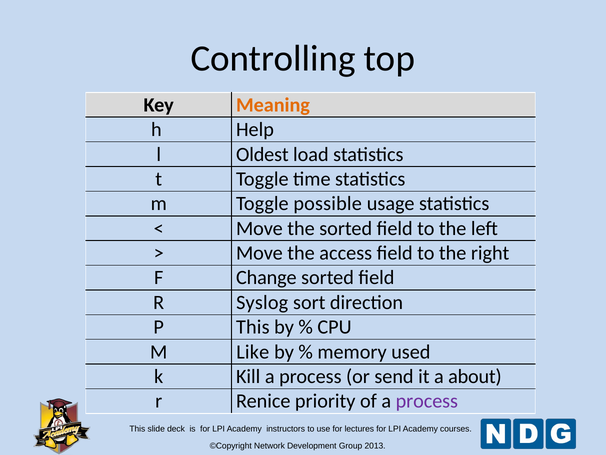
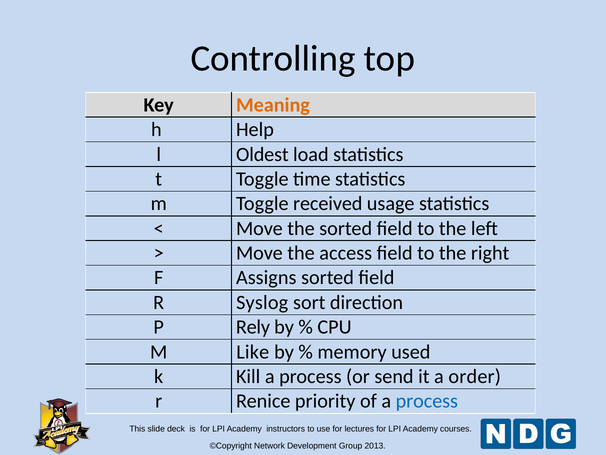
possible: possible -> received (328, 203)
Change: Change -> Assigns (266, 278)
P This: This -> Rely (253, 327)
about: about -> order (475, 376)
process colour: purple -> blue (427, 401)
